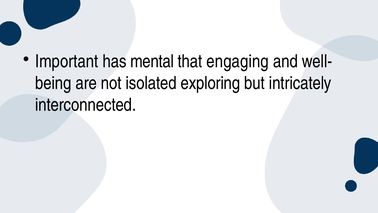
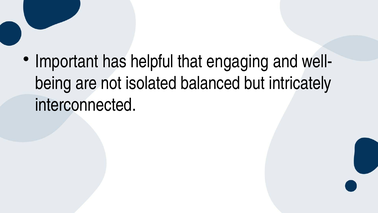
mental: mental -> helpful (152, 61)
exploring: exploring -> balanced (210, 83)
